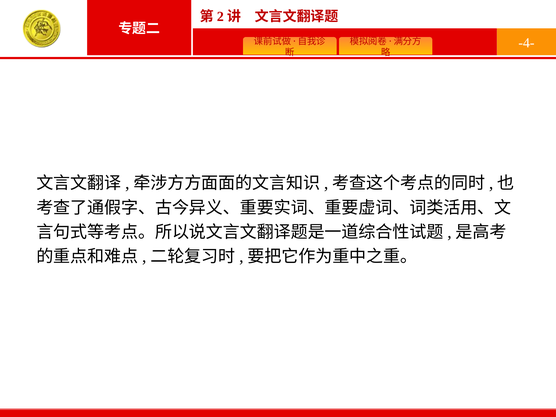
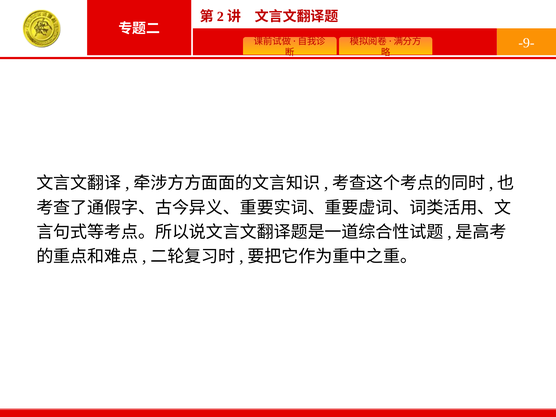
-4-: -4- -> -9- (526, 43)
